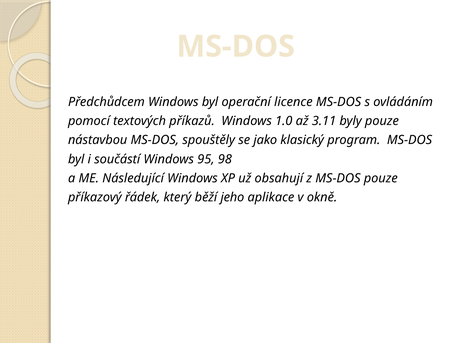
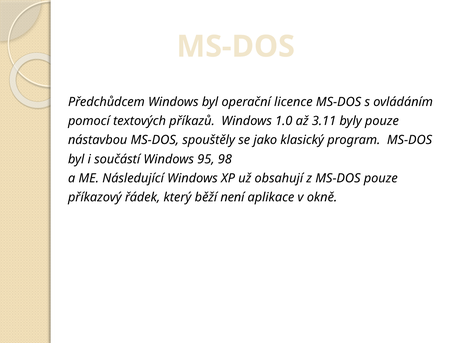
jeho: jeho -> není (232, 197)
